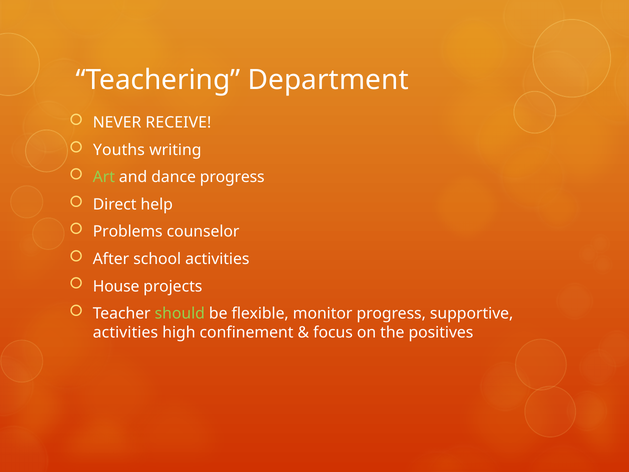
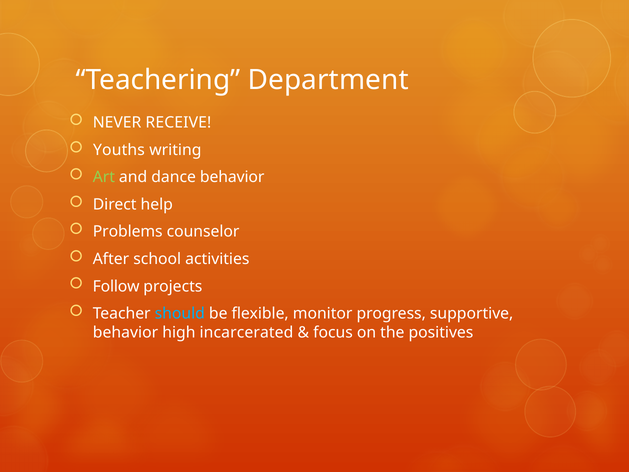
dance progress: progress -> behavior (232, 177)
House: House -> Follow (116, 286)
should colour: light green -> light blue (180, 313)
activities: activities -> behavior (126, 332)
confinement: confinement -> incarcerated (246, 332)
